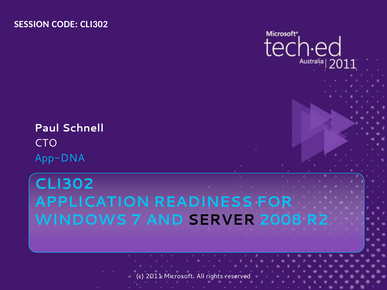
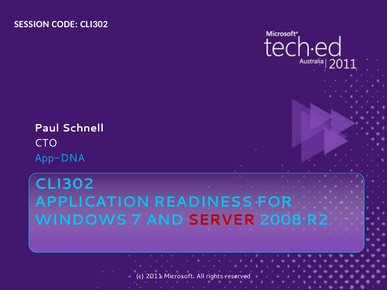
SERVER colour: black -> red (221, 220)
